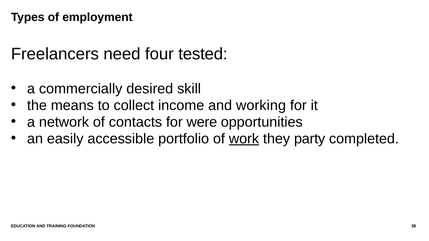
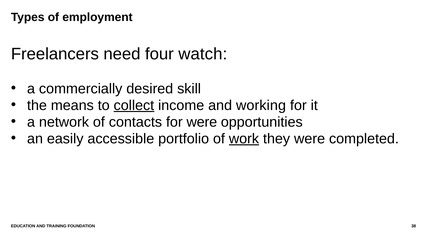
tested: tested -> watch (203, 54)
collect underline: none -> present (134, 105)
they party: party -> were (310, 139)
